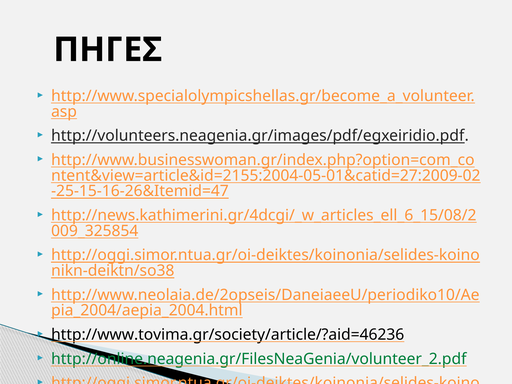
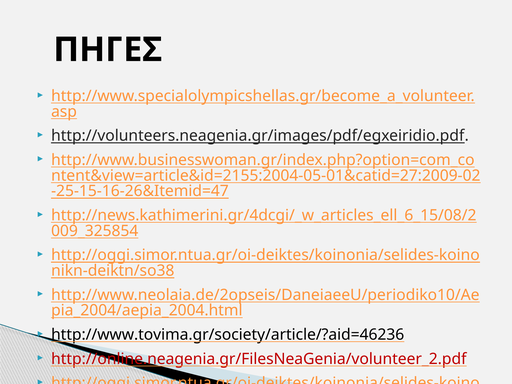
http://online.neagenia.gr/FilesNeaGenia/volunteer_2.pdf colour: green -> red (259, 359)
